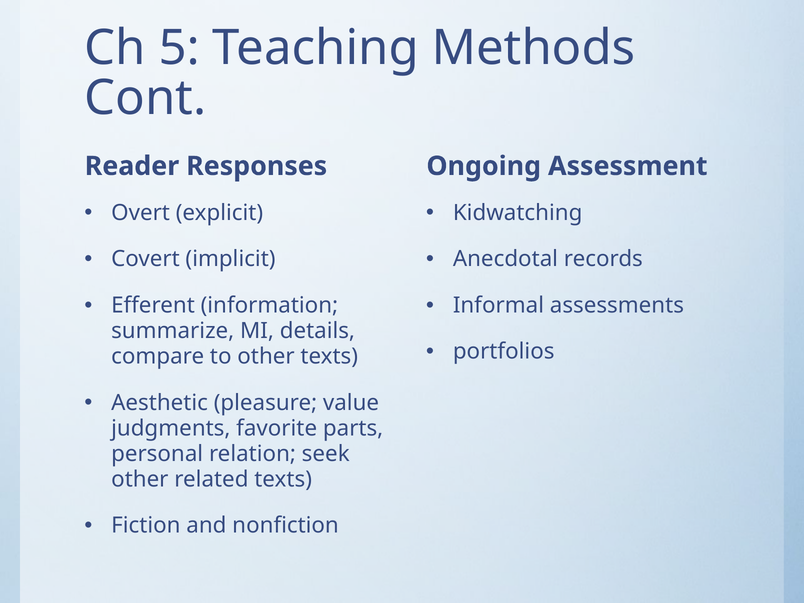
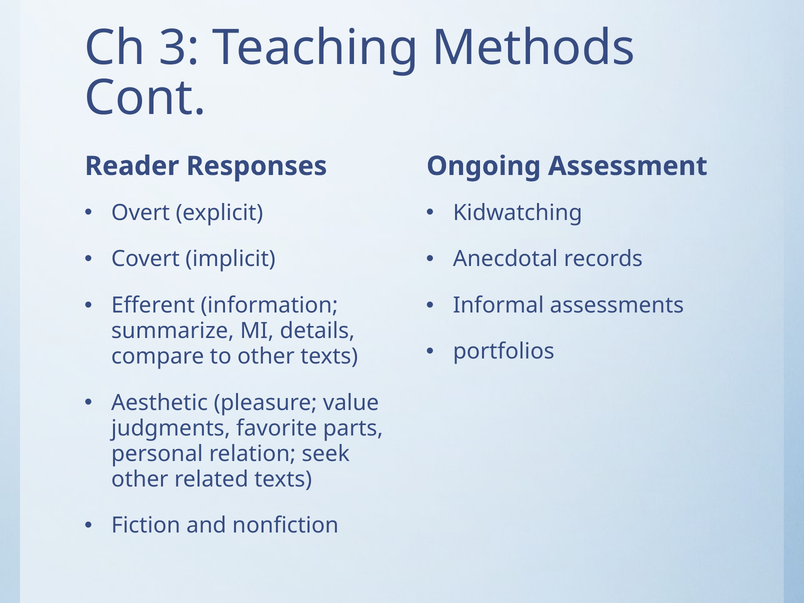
5: 5 -> 3 (179, 48)
